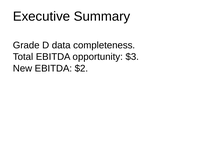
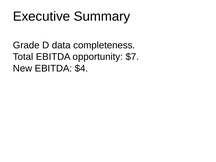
$3: $3 -> $7 (132, 57)
$2: $2 -> $4 (81, 68)
